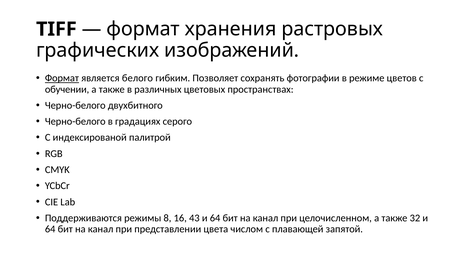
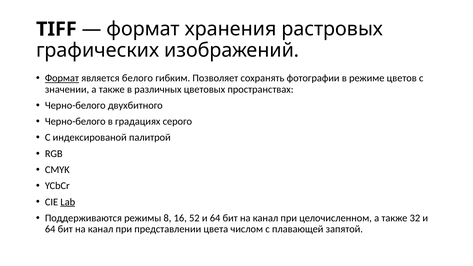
обучении: обучении -> значении (67, 89)
Lab underline: none -> present (68, 202)
43: 43 -> 52 (194, 218)
